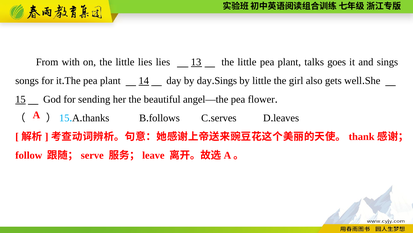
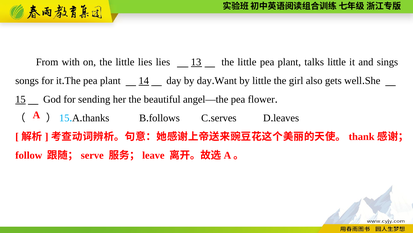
talks goes: goes -> little (337, 62)
Sings: Sings -> Want (226, 80)
